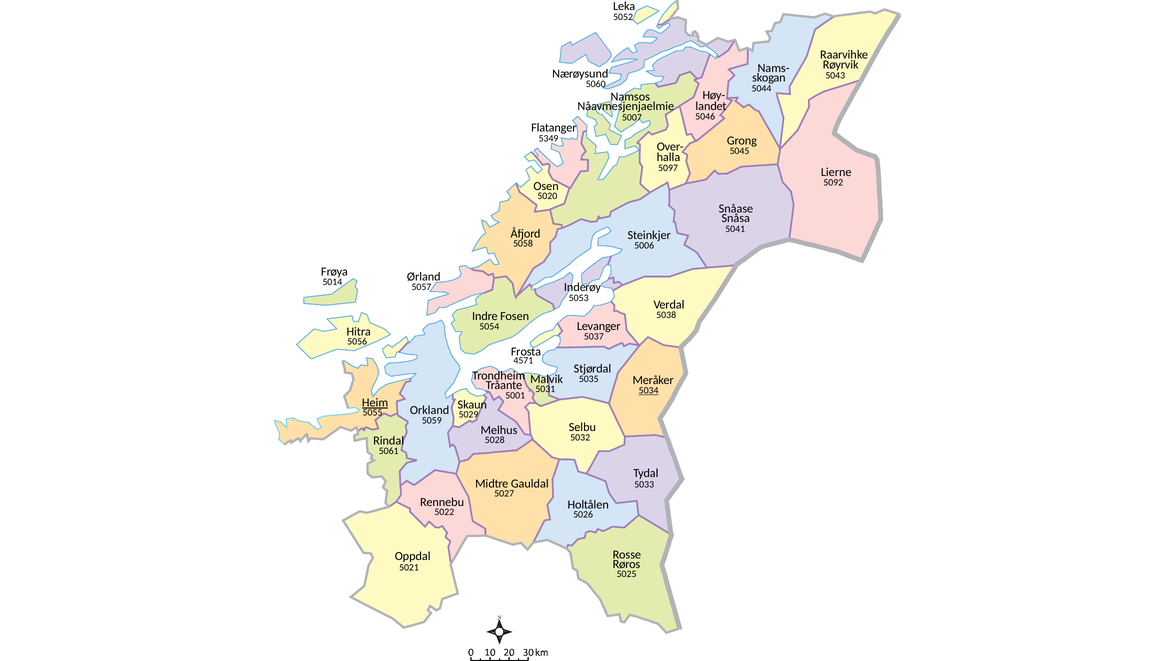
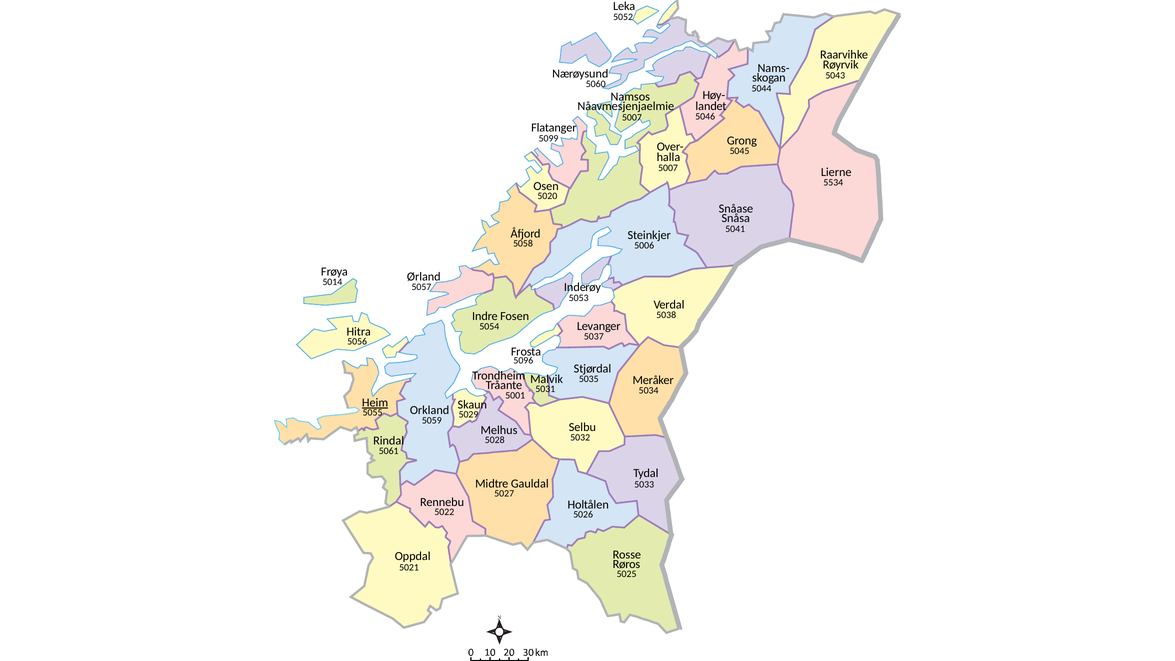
5349: 5349 -> 5099 (549, 138)
5097: 5097 -> 5007 (668, 168)
5092: 5092 -> 5534 (833, 182)
4571: 4571 -> 5096 (523, 361)
5034 underline: present -> none (649, 391)
